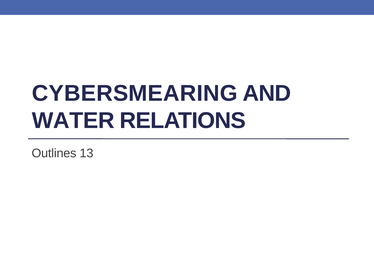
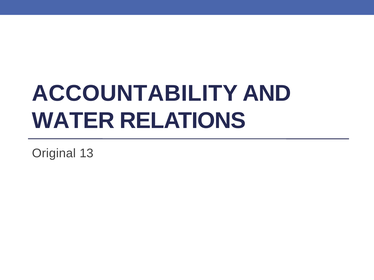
CYBERSMEARING: CYBERSMEARING -> ACCOUNTABILITY (135, 94)
Outlines: Outlines -> Original (54, 154)
